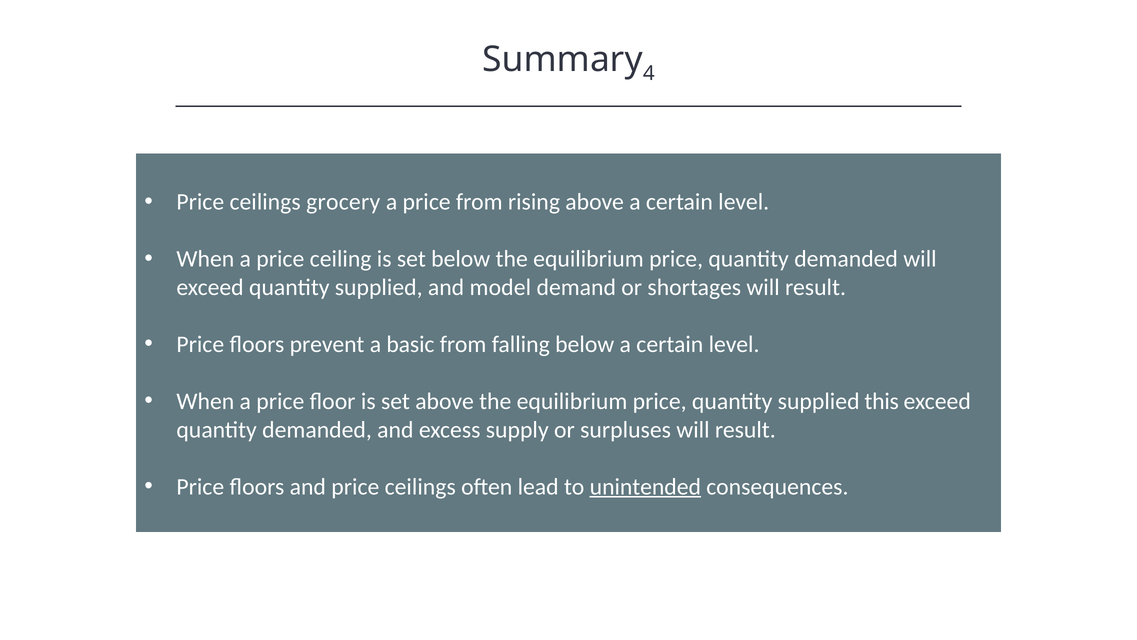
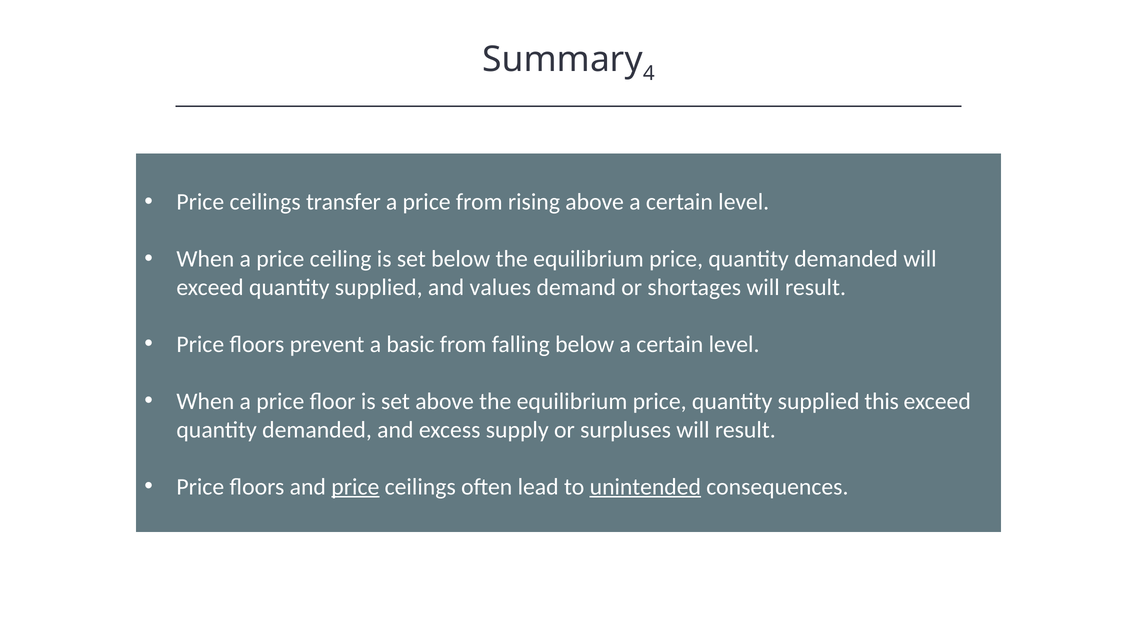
grocery: grocery -> transfer (343, 202)
model: model -> values (500, 287)
price underline: none -> present (355, 486)
